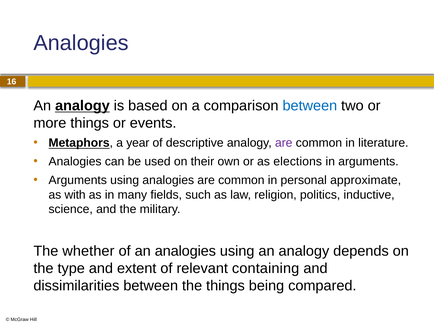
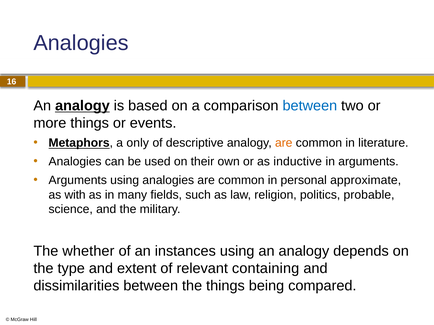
year: year -> only (138, 143)
are colour: purple -> orange (284, 143)
elections: elections -> inductive (298, 162)
inductive: inductive -> probable (369, 195)
an analogies: analogies -> instances (185, 251)
